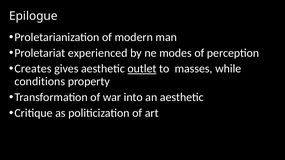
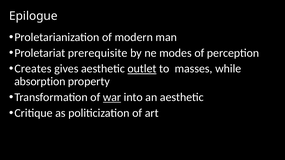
experienced: experienced -> prerequisite (98, 53)
conditions: conditions -> absorption (40, 82)
war underline: none -> present (112, 97)
